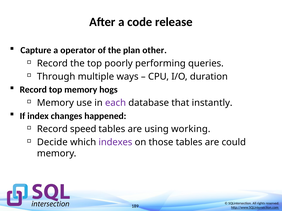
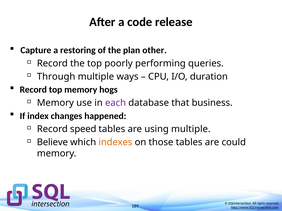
operator: operator -> restoring (78, 50)
instantly: instantly -> business (212, 103)
using working: working -> multiple (191, 129)
Decide: Decide -> Believe (52, 142)
indexes colour: purple -> orange (115, 142)
